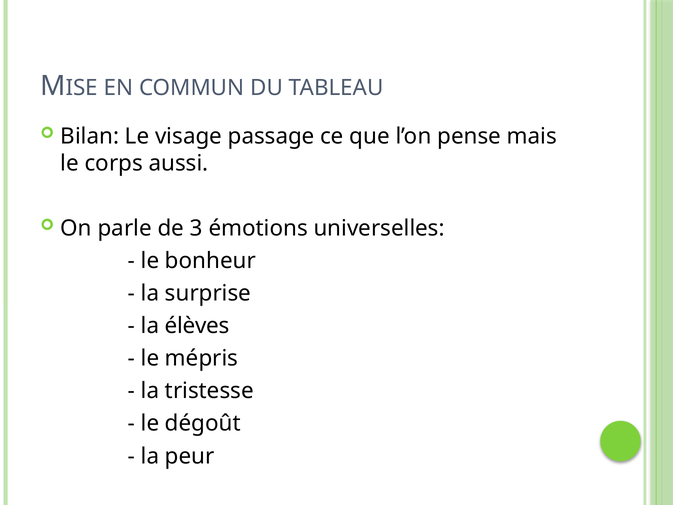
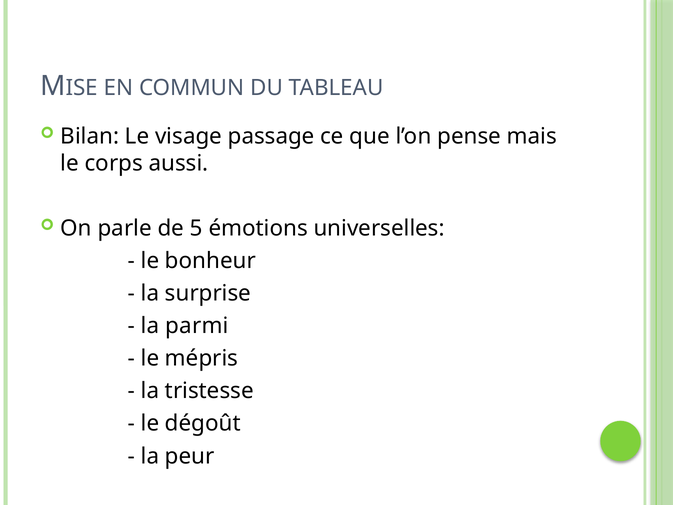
3: 3 -> 5 (196, 228)
élèves: élèves -> parmi (197, 326)
